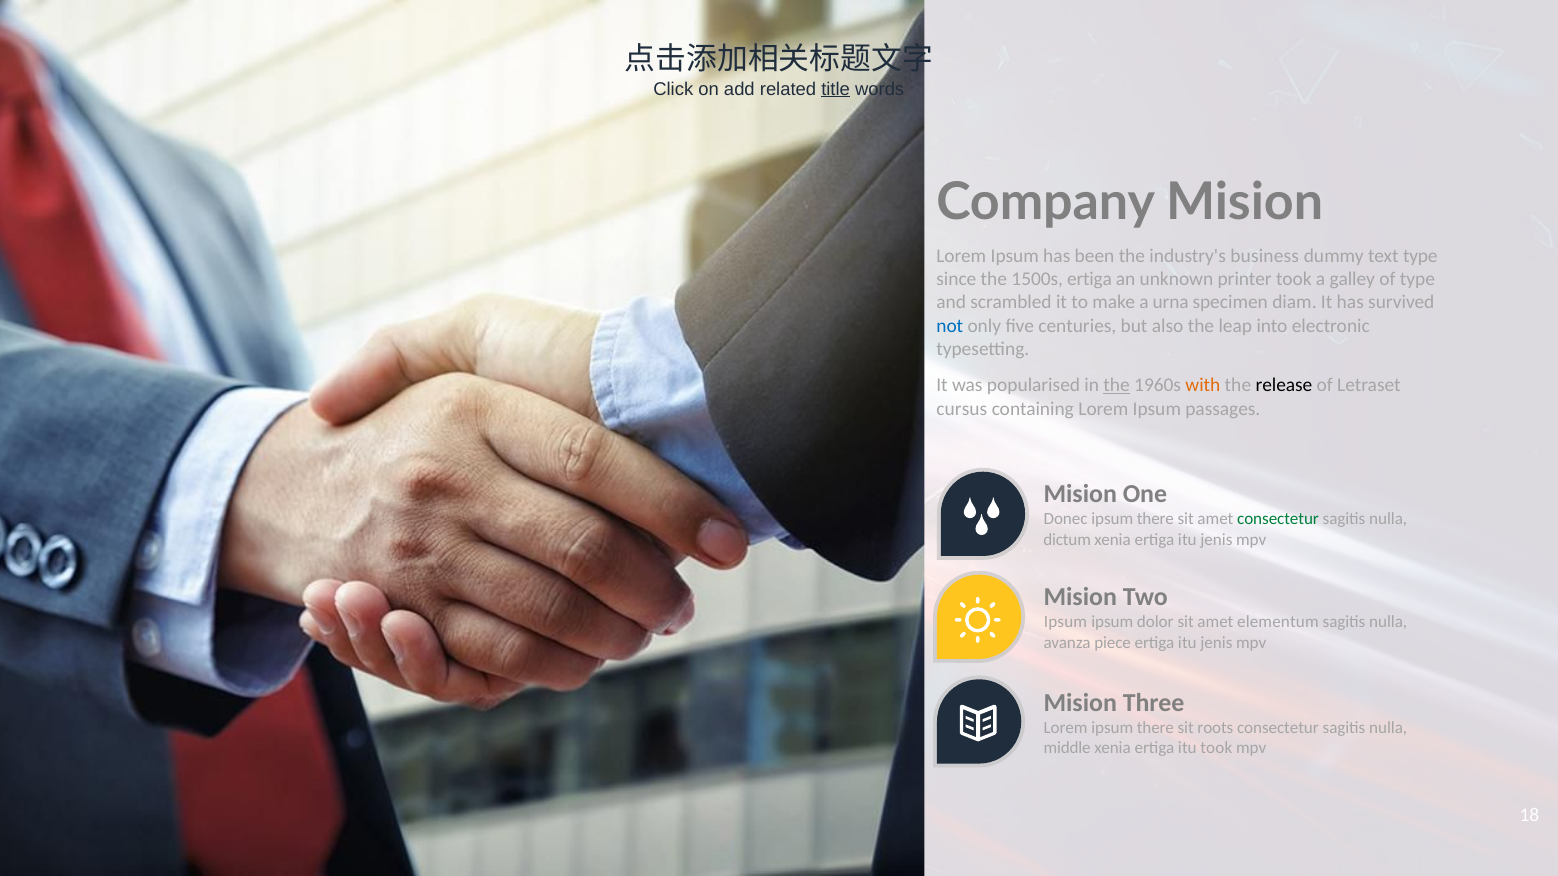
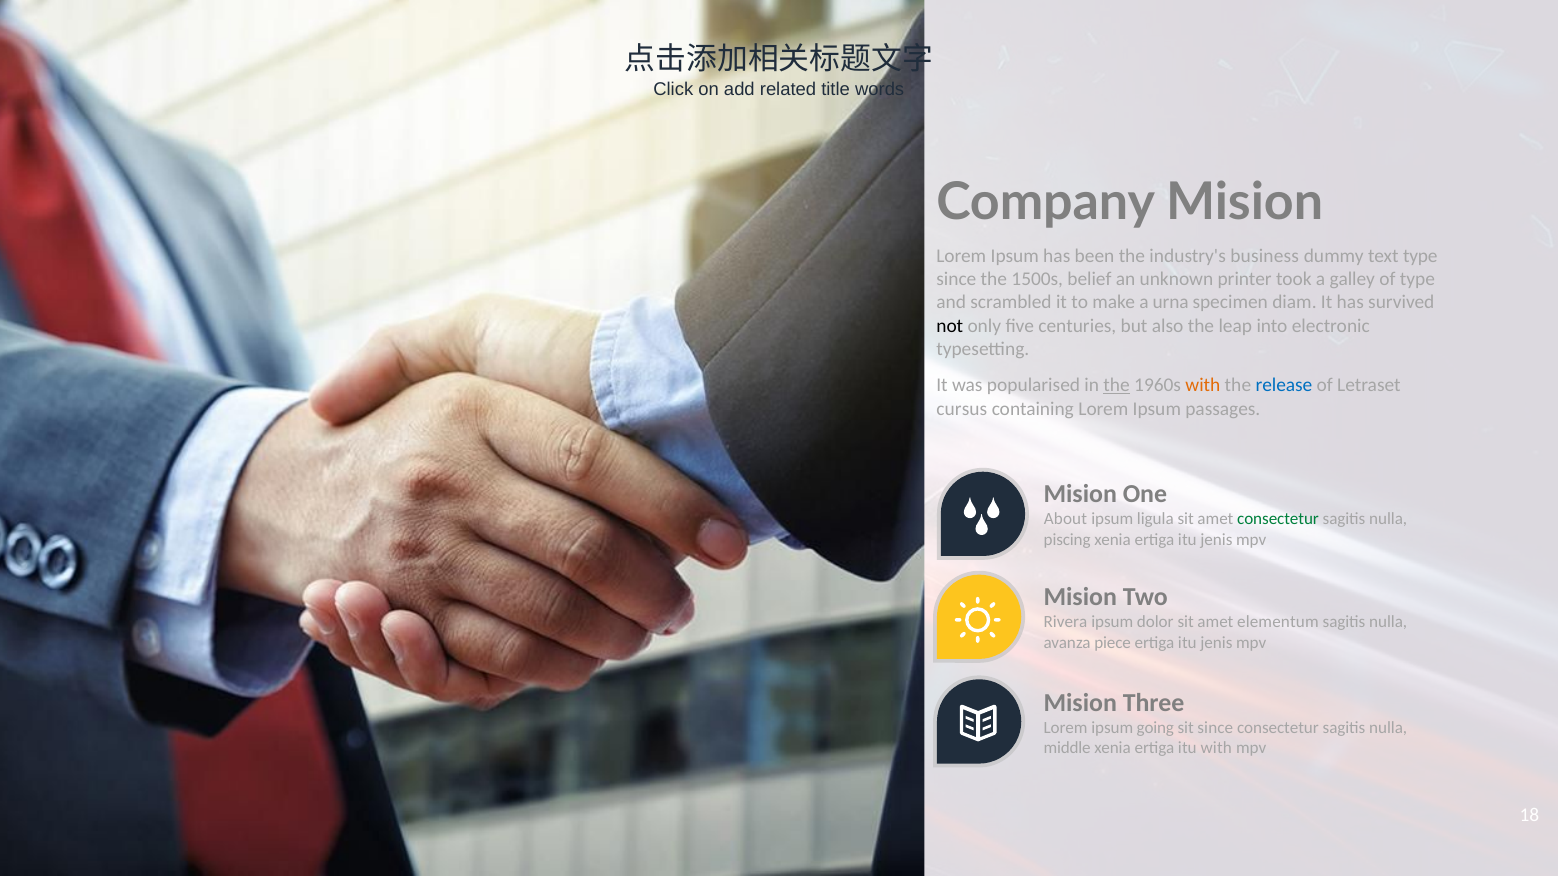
title underline: present -> none (836, 89)
1500s ertiga: ertiga -> belief (1089, 279)
not colour: blue -> black (950, 326)
release colour: black -> blue (1284, 386)
Donec: Donec -> About (1065, 519)
there: there -> ligula (1155, 519)
dictum: dictum -> piscing (1067, 540)
Ipsum: Ipsum -> Rivera (1066, 623)
Lorem ipsum there: there -> going (1155, 728)
sit roots: roots -> since (1215, 728)
itu took: took -> with (1216, 748)
